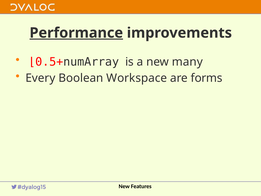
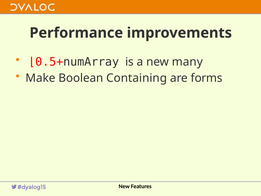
Performance underline: present -> none (76, 33)
Every: Every -> Make (40, 78)
Workspace: Workspace -> Containing (137, 78)
